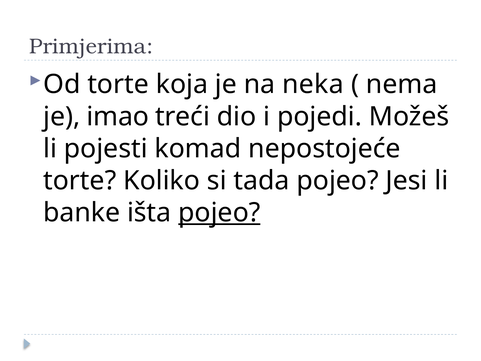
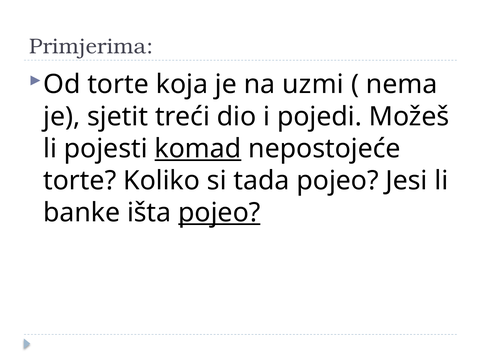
neka: neka -> uzmi (313, 84)
imao: imao -> sjetit (118, 116)
komad underline: none -> present (198, 148)
